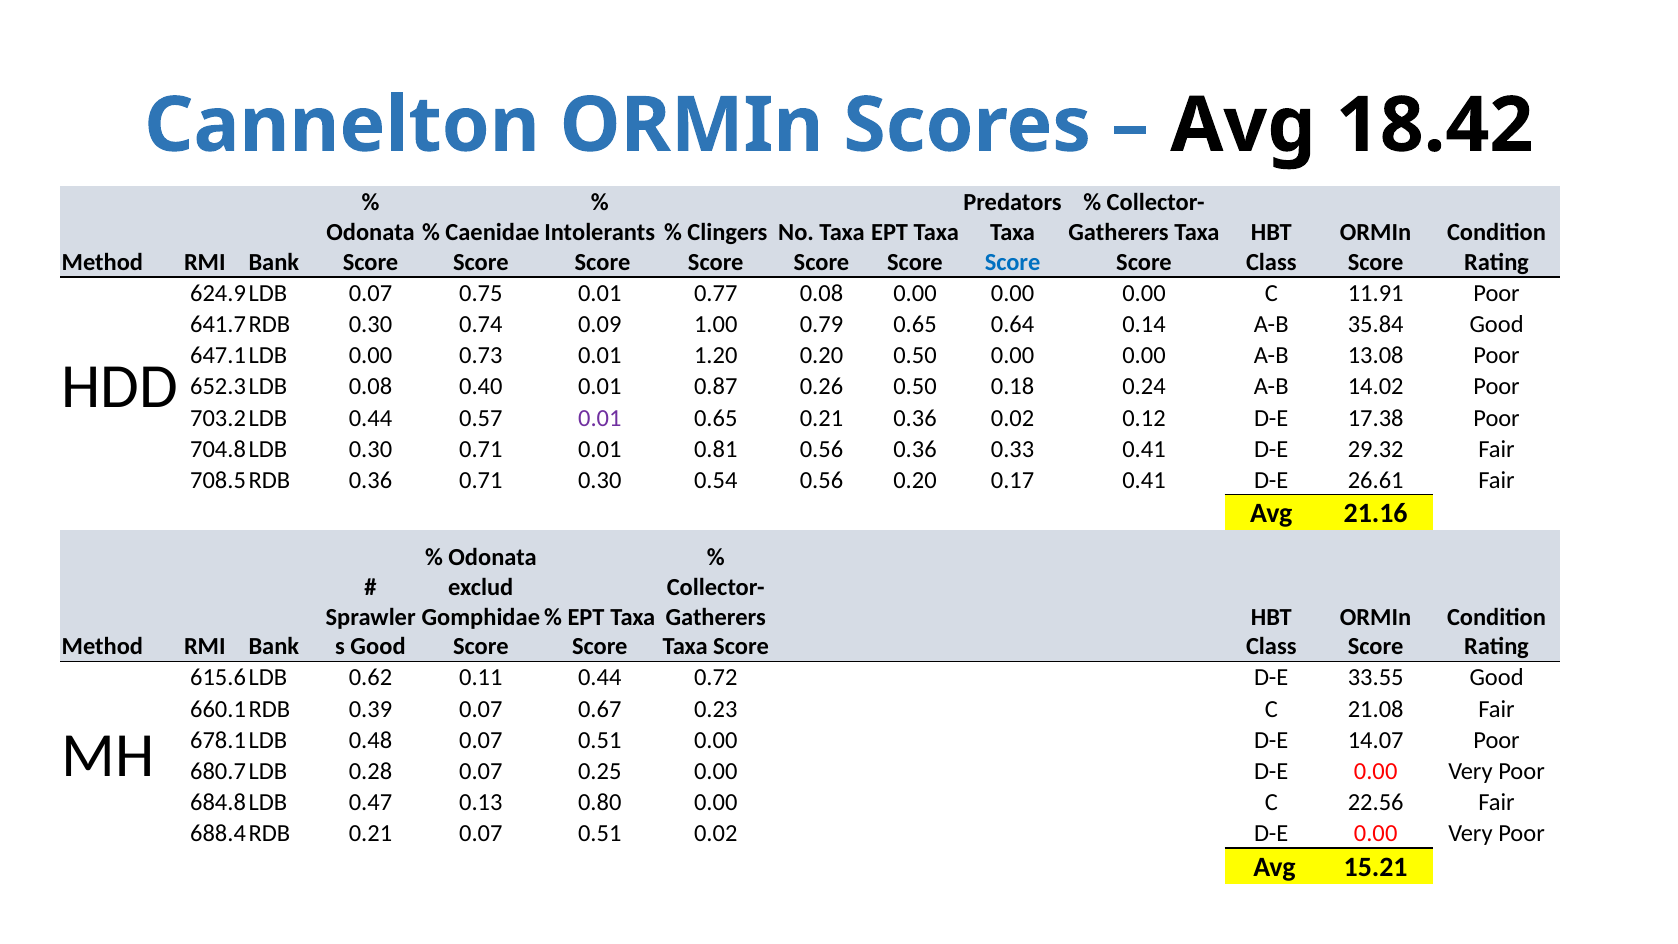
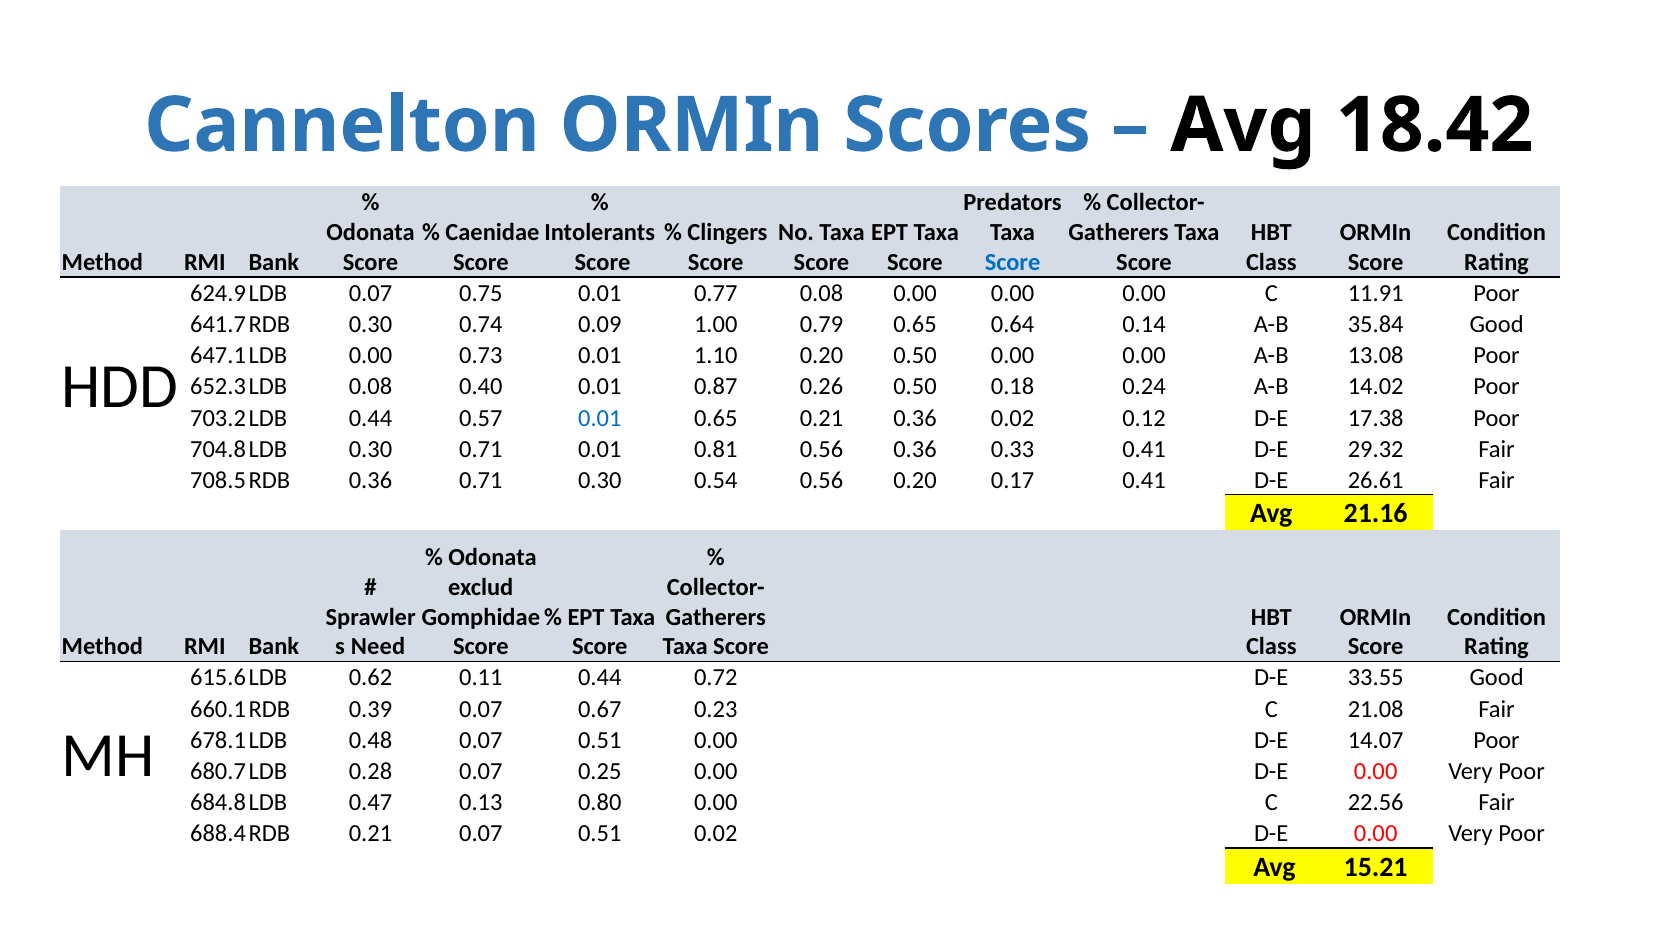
1.20: 1.20 -> 1.10 (716, 356)
0.01 colour: purple -> blue (600, 418)
Good: Good -> Need (378, 647)
